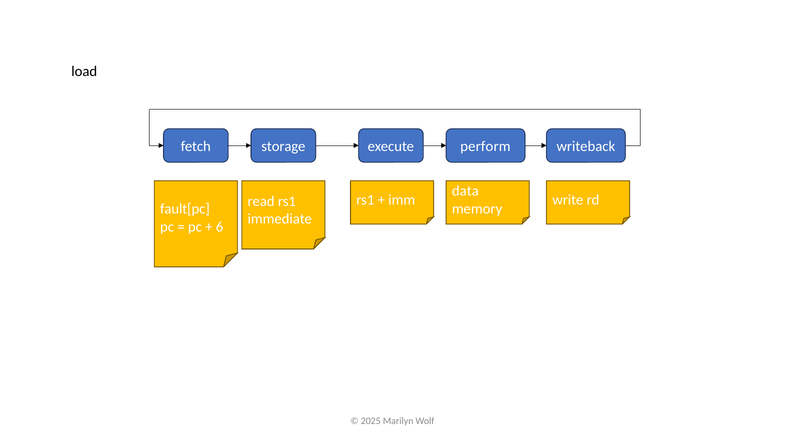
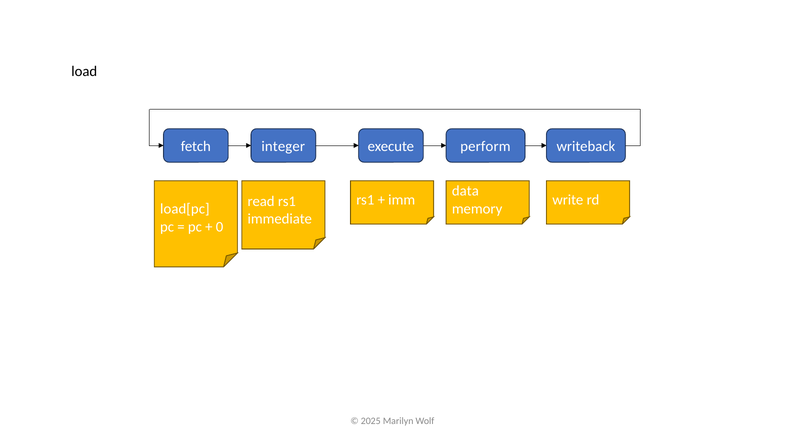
storage: storage -> integer (283, 147)
fault[pc: fault[pc -> load[pc (185, 209)
6: 6 -> 0 (220, 227)
